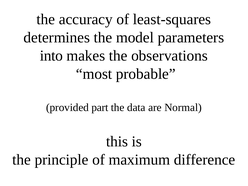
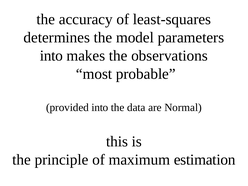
provided part: part -> into (100, 107)
difference: difference -> estimation (205, 160)
